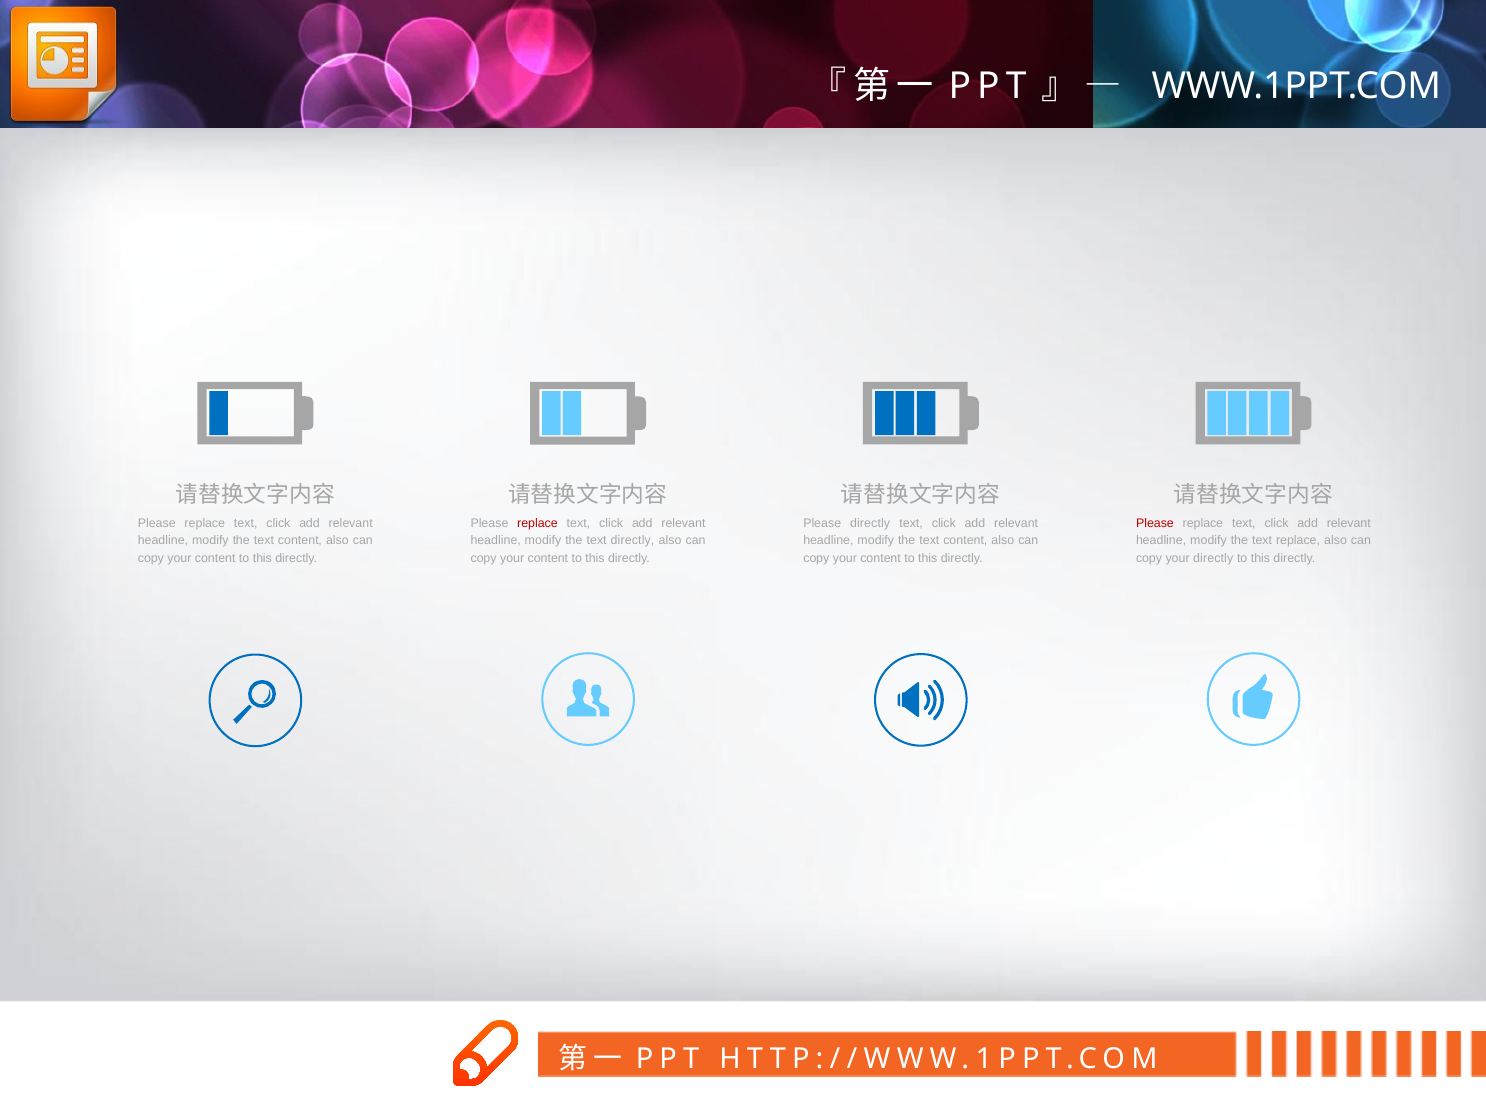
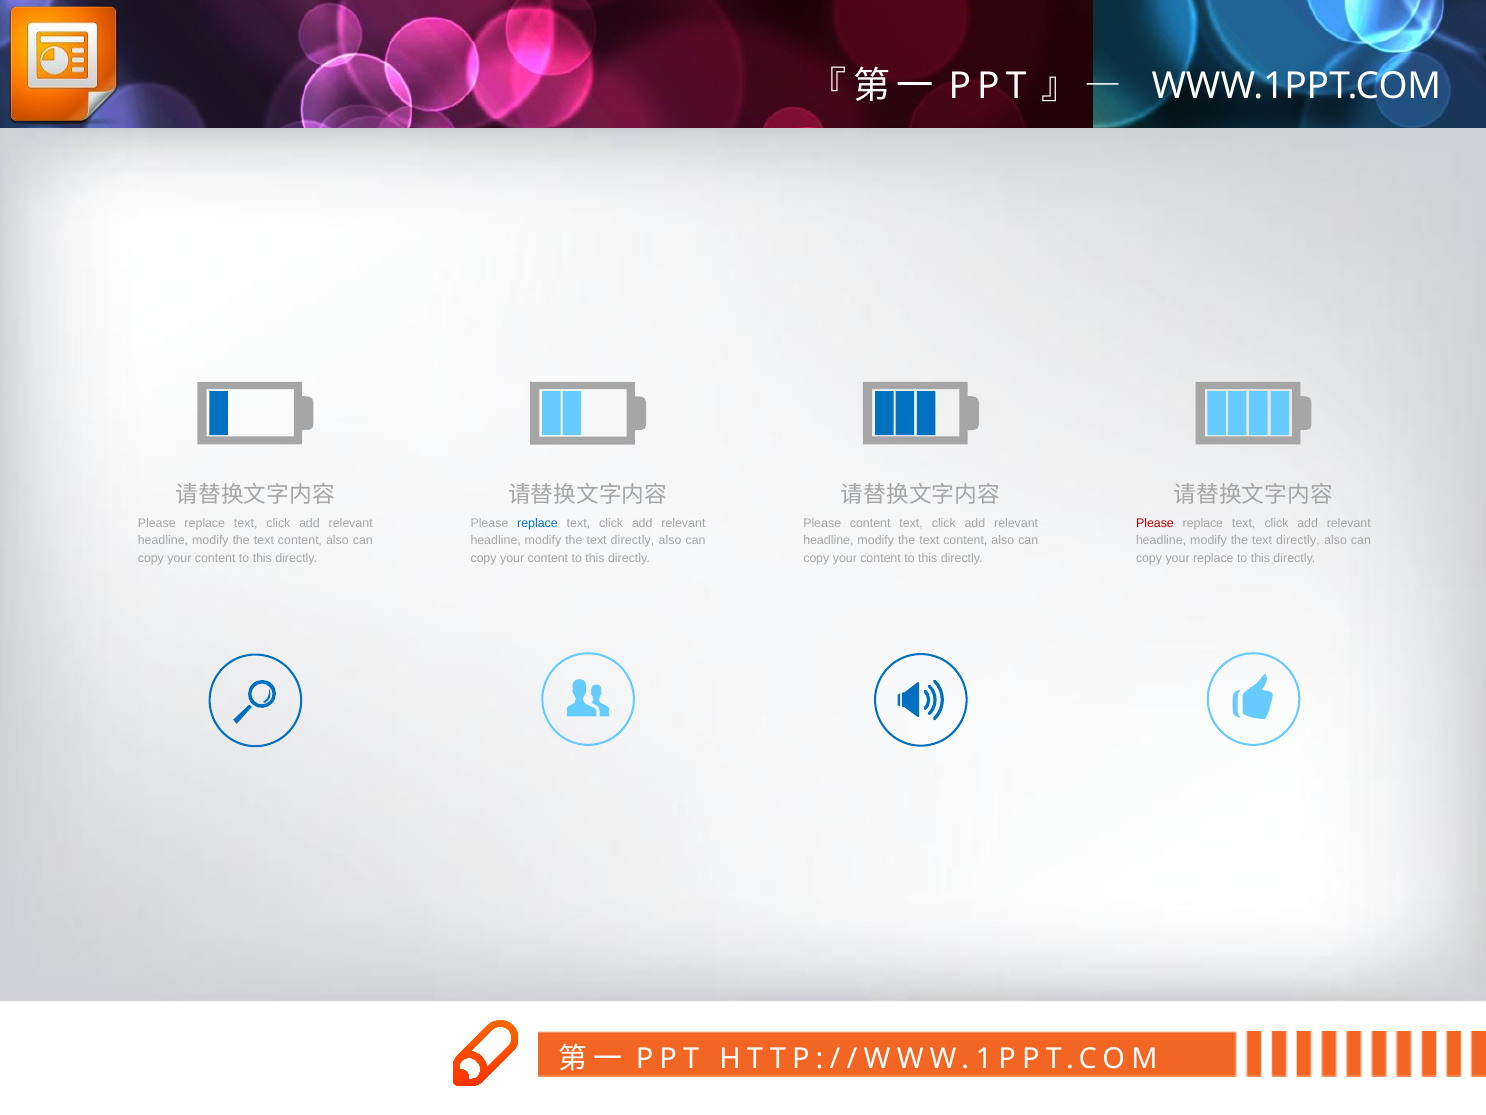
replace colour: red -> blue (537, 523)
Please directly: directly -> content (870, 523)
replace: replace -> directly (1298, 541)
your directly: directly -> replace (1213, 558)
